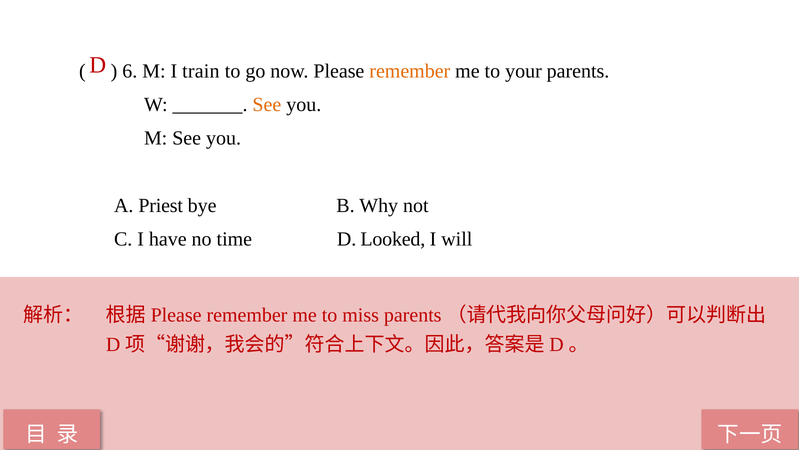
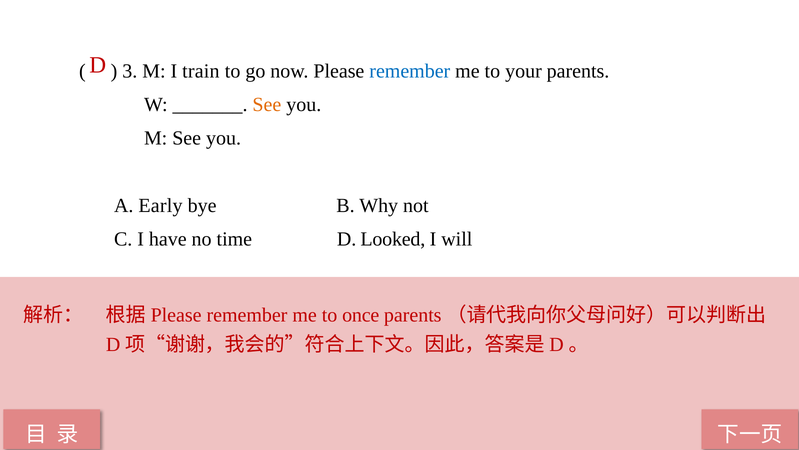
6: 6 -> 3 (130, 71)
remember colour: orange -> blue (410, 71)
Priest: Priest -> Early (160, 205)
miss: miss -> once (361, 315)
